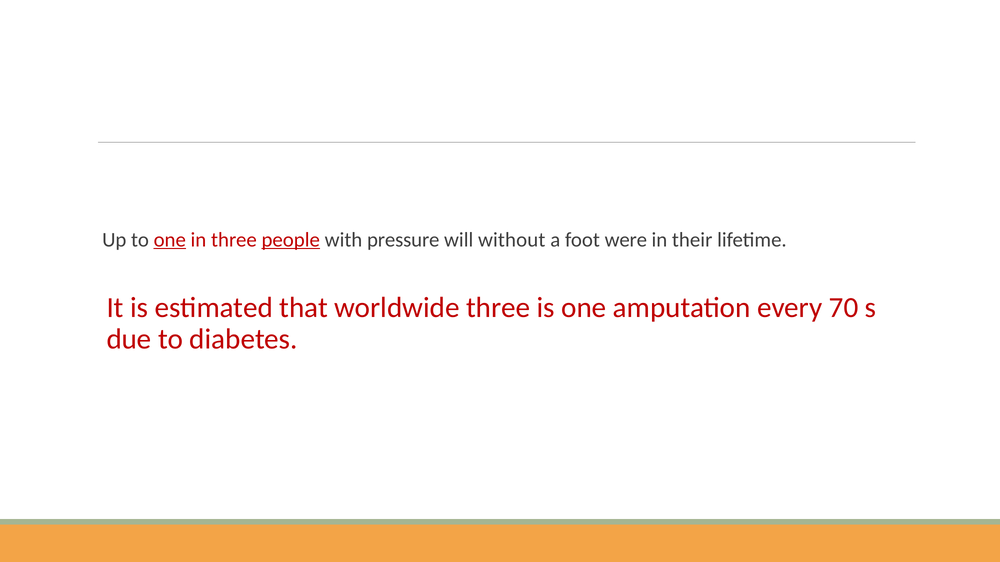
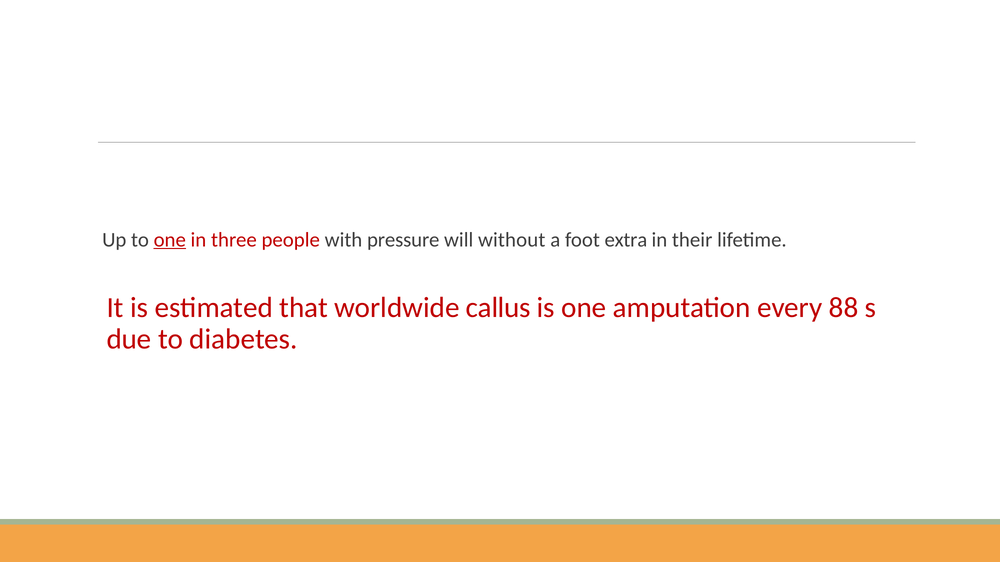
people underline: present -> none (291, 240)
were: were -> extra (626, 240)
worldwide three: three -> callus (498, 308)
70: 70 -> 88 (844, 308)
